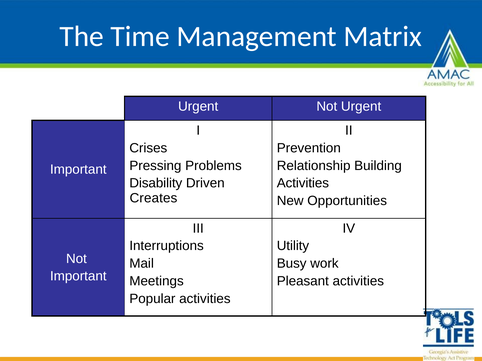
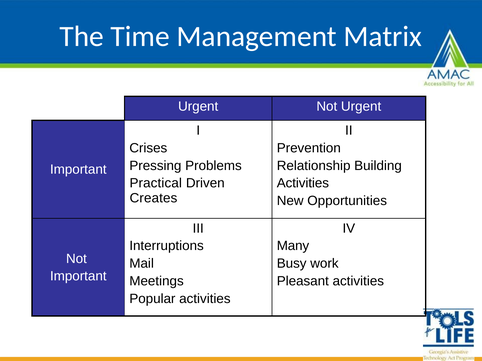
Disability: Disability -> Practical (156, 183)
Utility: Utility -> Many (293, 246)
